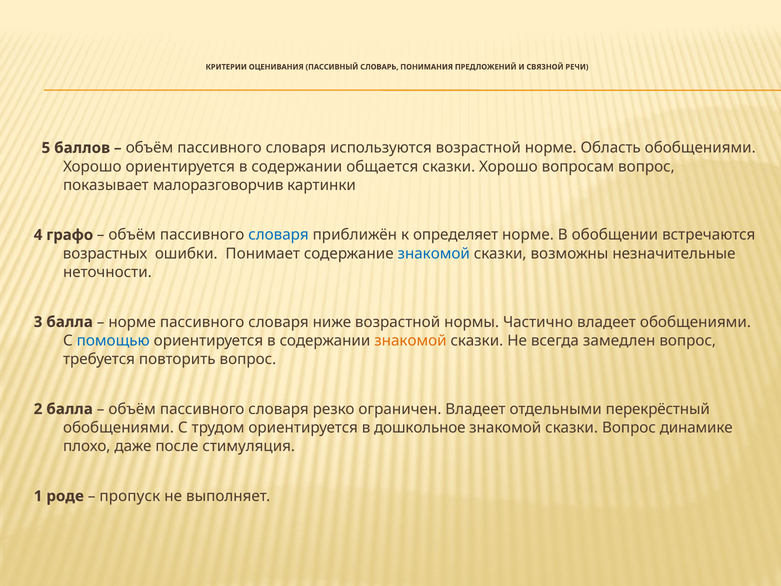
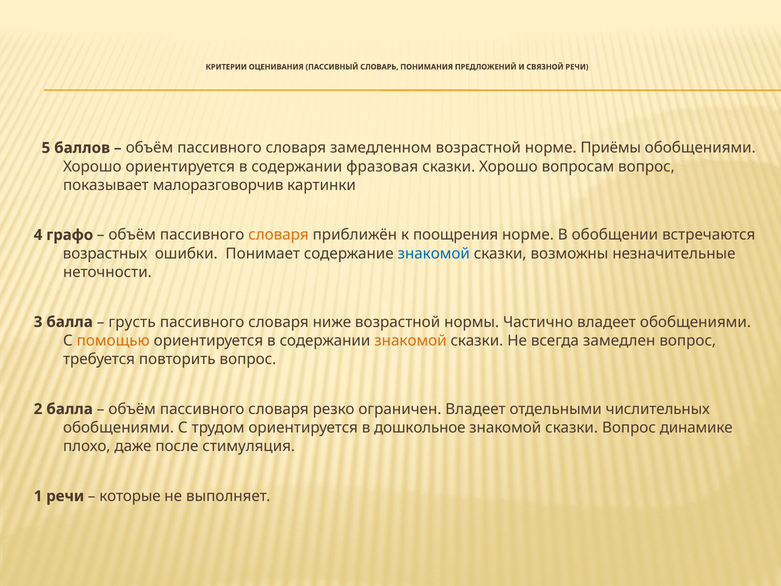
используются: используются -> замедленном (381, 148)
Область: Область -> Приёмы (611, 148)
общается: общается -> фразовая (382, 166)
словаря colour: blue -> orange (279, 235)
определяет: определяет -> поощрения (456, 235)
норме: норме -> грусть (132, 322)
помощью colour: blue -> orange (113, 341)
перекрёстный: перекрёстный -> числительных (658, 409)
1 роде: роде -> речи (65, 496)
пропуск: пропуск -> которые (130, 496)
